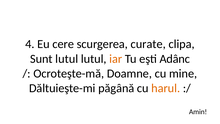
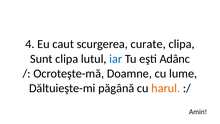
cere: cere -> caut (63, 44)
Sunt lutul: lutul -> clipa (67, 59)
iar colour: orange -> blue (116, 59)
mine: mine -> lume (183, 73)
